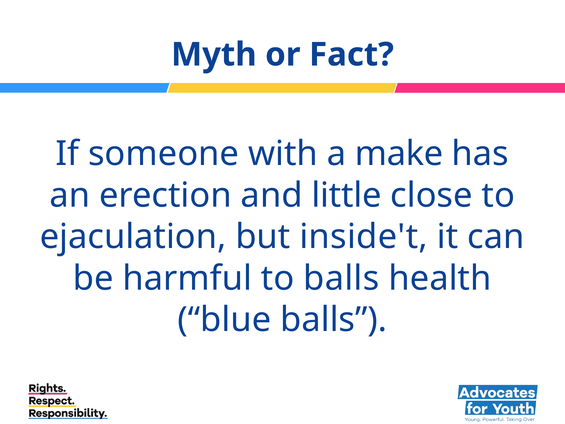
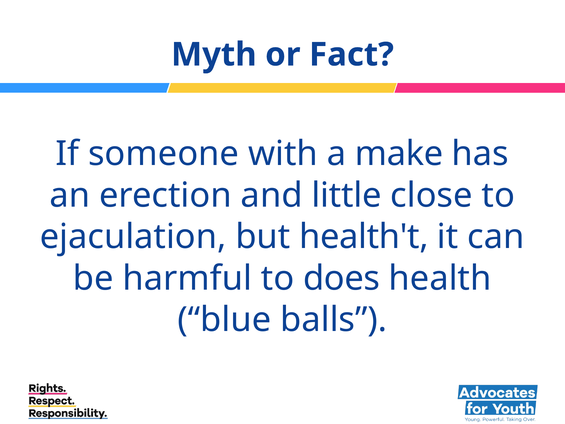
inside't: inside't -> health't (364, 237)
to balls: balls -> does (342, 278)
